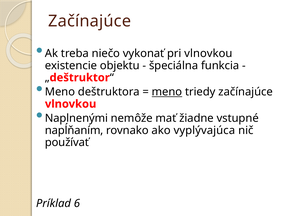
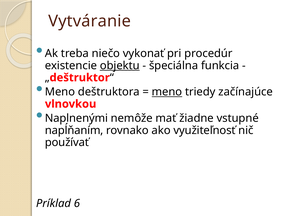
Začínajúce: Začínajúce -> Vytváranie (90, 21)
pri vlnovkou: vlnovkou -> procedúr (208, 53)
objektu underline: none -> present (120, 66)
vyplývajúca: vyplývajúca -> využiteľnosť (205, 130)
